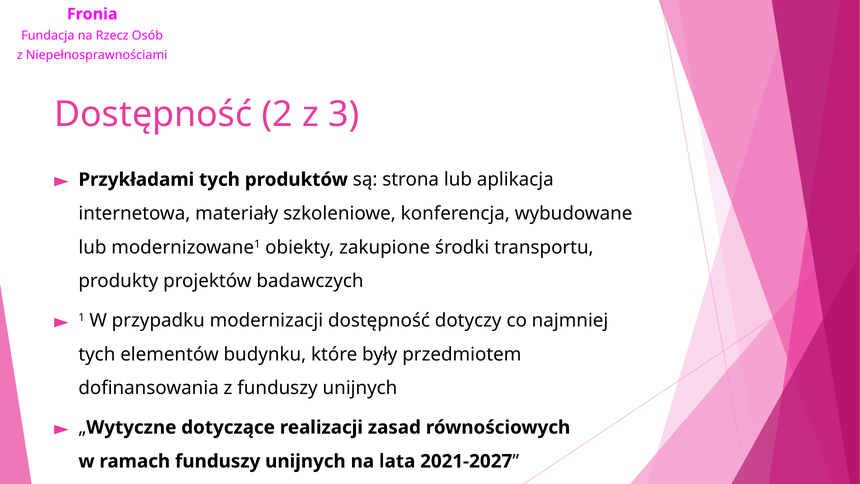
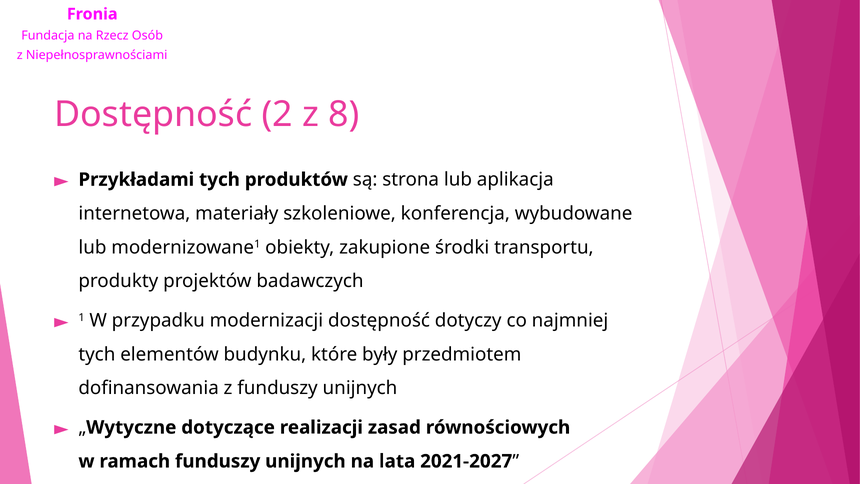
3: 3 -> 8 (344, 114)
